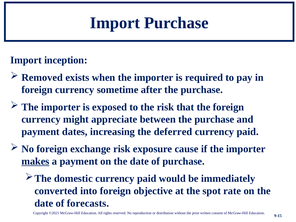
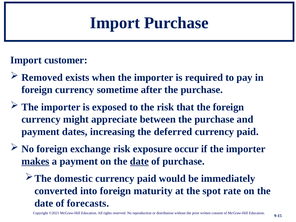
inception: inception -> customer (66, 60)
cause: cause -> occur (187, 149)
date underline: none -> present (139, 161)
objective: objective -> maturity (153, 191)
